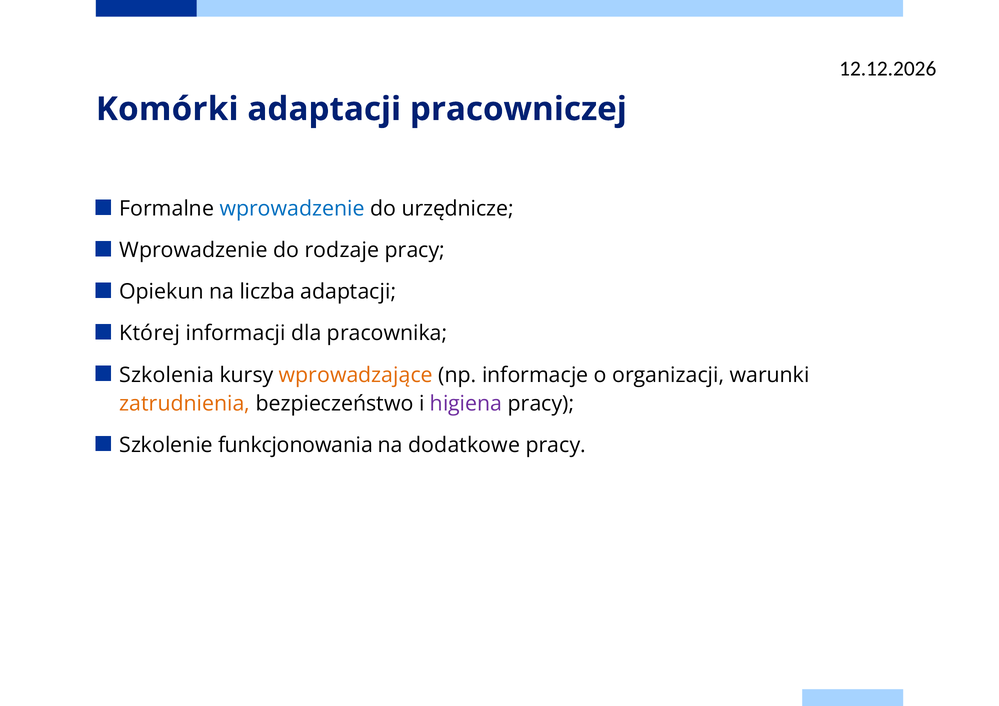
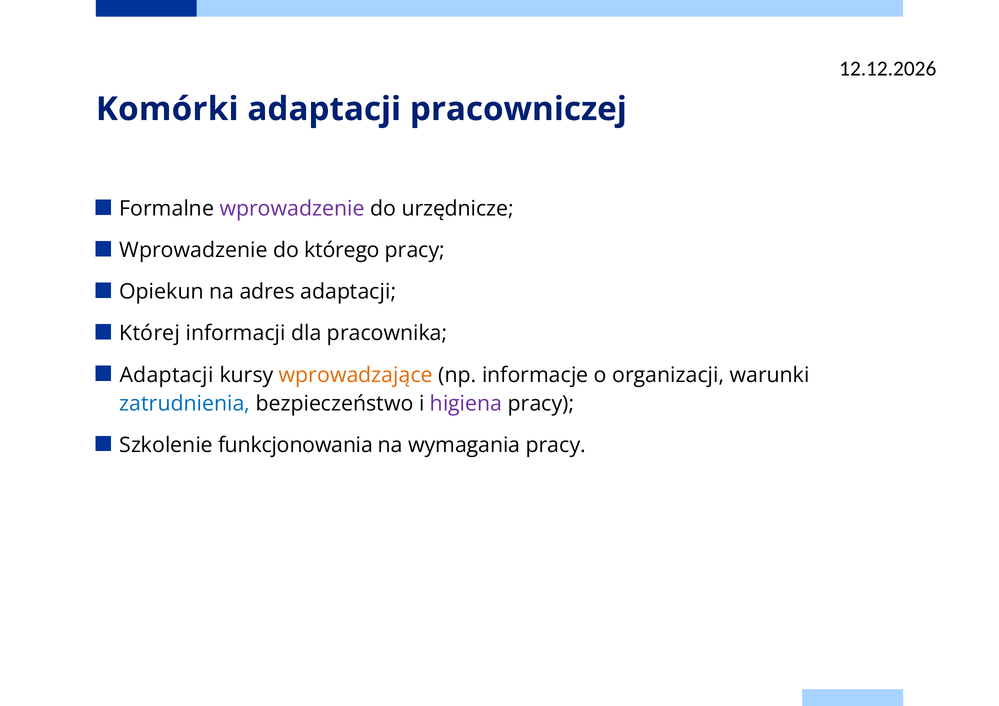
wprowadzenie colour: blue -> purple (292, 209)
rodzaje: rodzaje -> którego (342, 250)
liczba: liczba -> adres (267, 292)
Szkolenia: Szkolenia -> Adaptacji (167, 375)
zatrudnienia colour: orange -> blue (185, 404)
dodatkowe: dodatkowe -> wymagania (464, 445)
